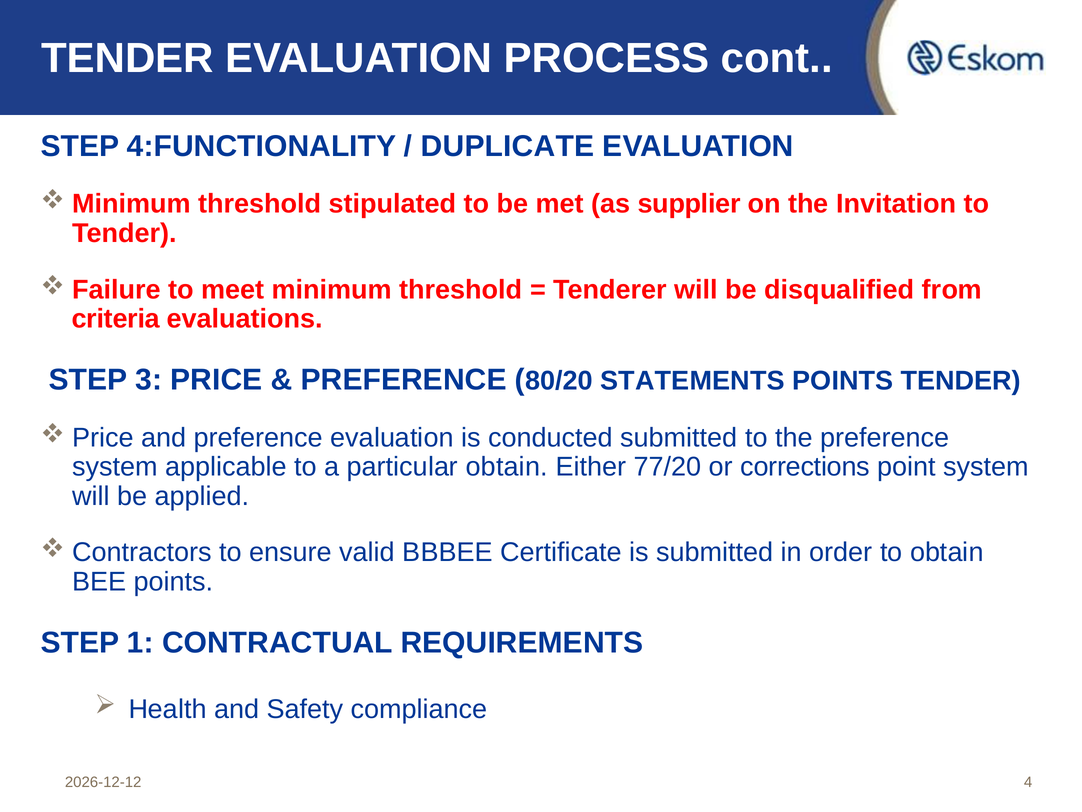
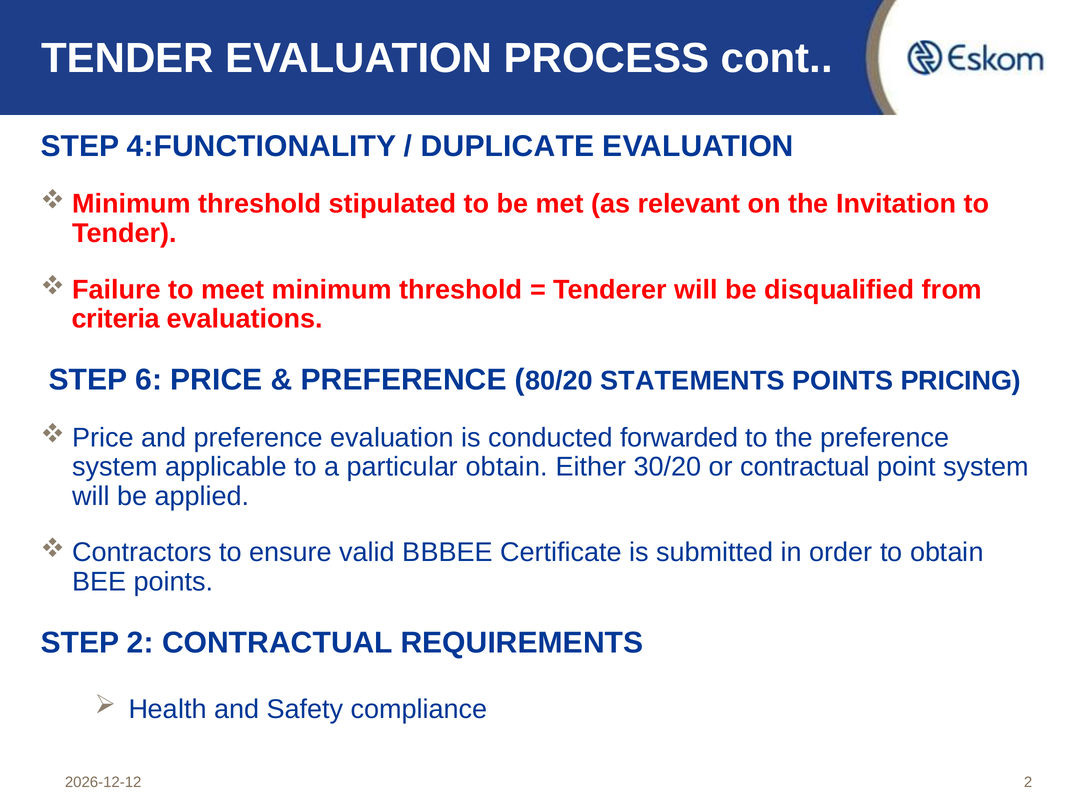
supplier: supplier -> relevant (689, 204)
3: 3 -> 6 (149, 380)
POINTS TENDER: TENDER -> PRICING (961, 381)
conducted submitted: submitted -> forwarded (679, 437)
77/20: 77/20 -> 30/20 (668, 467)
or corrections: corrections -> contractual (805, 467)
STEP 1: 1 -> 2 (140, 642)
4: 4 -> 2 (1028, 782)
